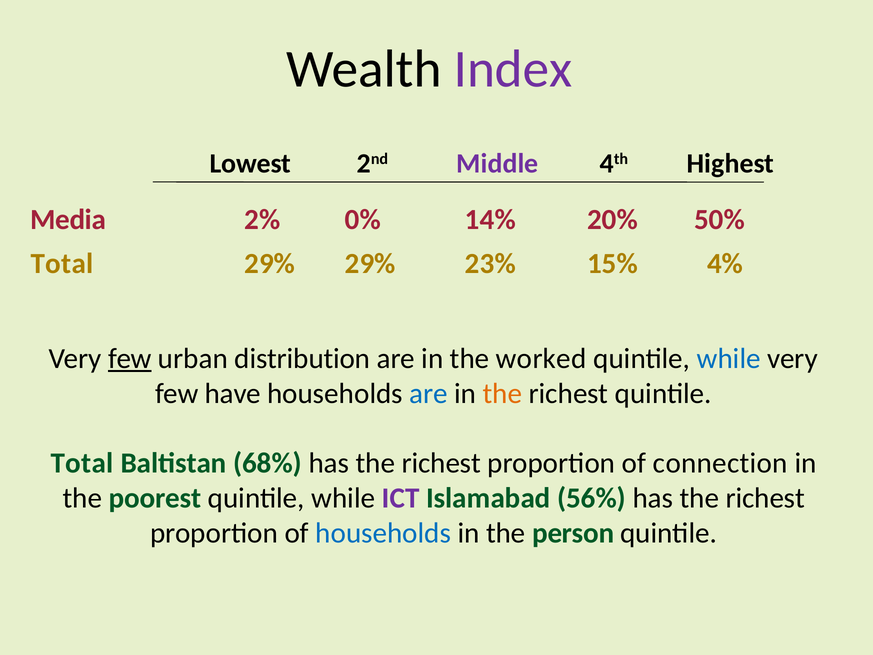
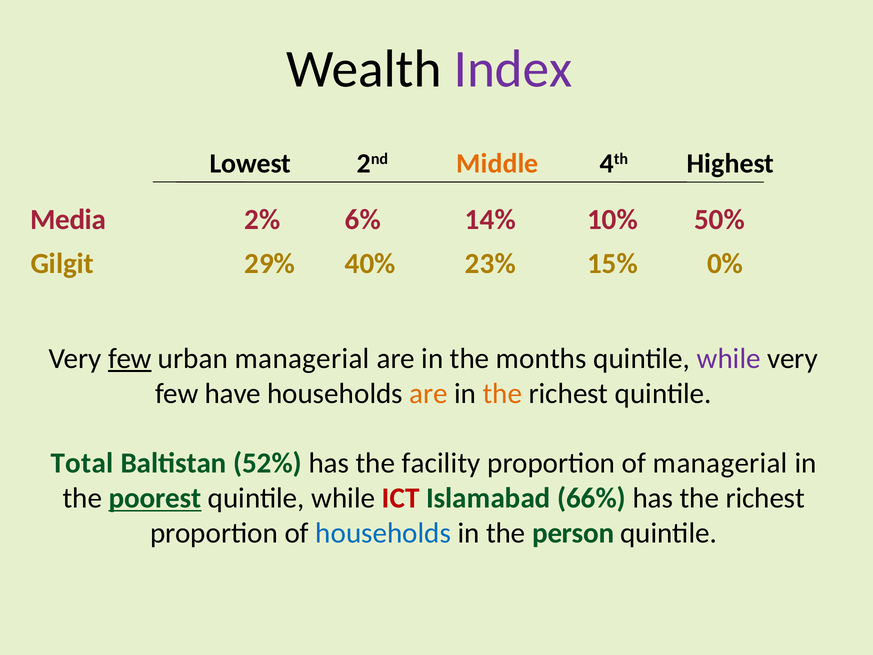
Middle colour: purple -> orange (497, 163)
0%: 0% -> 6% (363, 219)
20%: 20% -> 10% (612, 219)
Total: Total -> Gilgit (62, 264)
29% 29%: 29% -> 40% (370, 264)
4%: 4% -> 0% (725, 264)
urban distribution: distribution -> managerial (302, 358)
worked: worked -> months (541, 358)
while colour: blue -> purple (729, 358)
are colour: blue -> orange (429, 393)
68%: 68% -> 52% (267, 463)
richest: richest -> facility (441, 463)
of connection: connection -> managerial (720, 463)
poorest underline: none -> present (155, 498)
ICT colour: purple -> red (401, 498)
56%: 56% -> 66% (591, 498)
